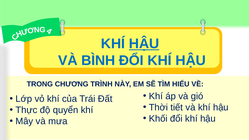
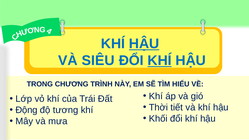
BÌNH: BÌNH -> SIÊU (98, 61)
KHÍ underline: none -> present (160, 61)
Thực: Thực -> Động (26, 110)
quyển: quyển -> tương (66, 110)
